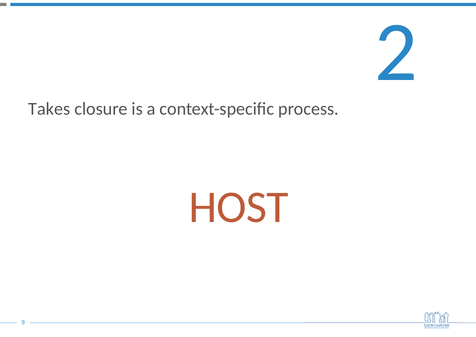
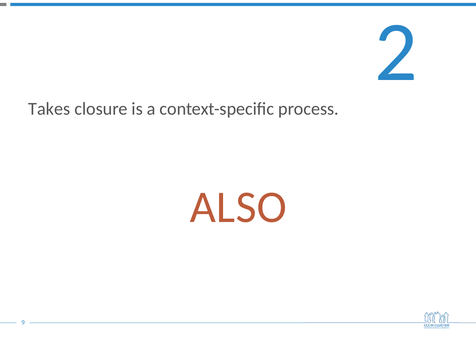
HOST: HOST -> ALSO (238, 207)
